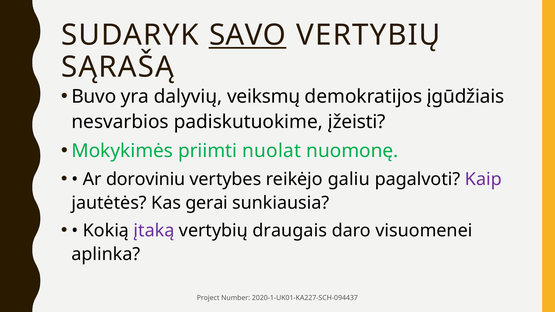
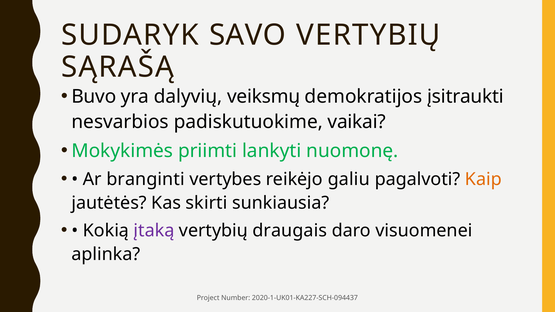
SAVO underline: present -> none (247, 35)
įgūdžiais: įgūdžiais -> įsitraukti (466, 97)
įžeisti: įžeisti -> vaikai (357, 122)
nuolat: nuolat -> lankyti (272, 151)
doroviniu: doroviniu -> branginti (146, 179)
Kaip colour: purple -> orange (483, 179)
gerai: gerai -> skirti (207, 203)
